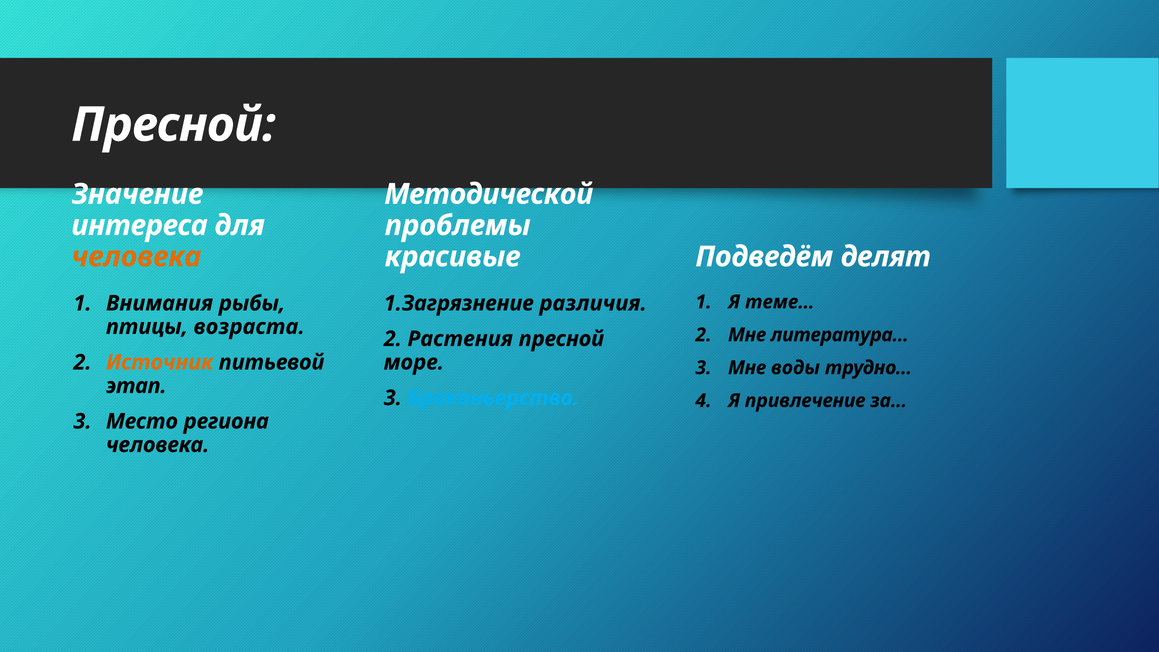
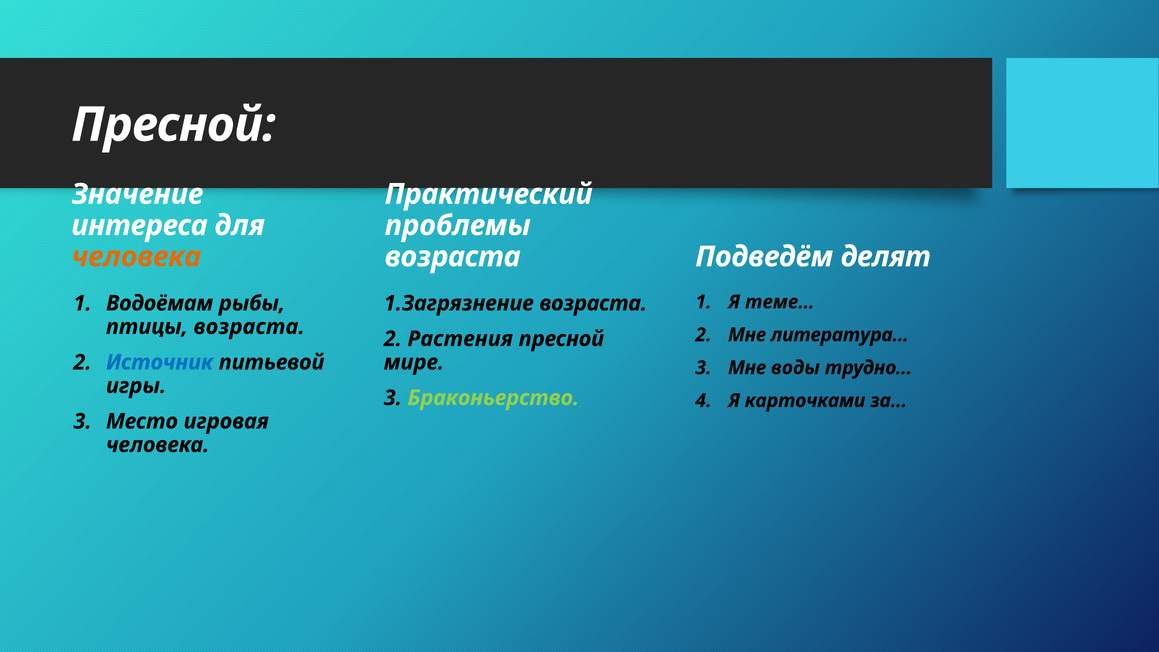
Методической: Методической -> Практический (489, 194)
красивые: красивые -> возраста (453, 257)
Внимания: Внимания -> Водоёмам (160, 303)
1.Загрязнение различия: различия -> возраста (593, 303)
Источник colour: orange -> blue (160, 362)
море: море -> мире (414, 362)
этап: этап -> игры (136, 386)
Браконьерство colour: light blue -> light green (493, 398)
привлечение: привлечение -> карточками (805, 401)
региона: региона -> игровая (226, 421)
